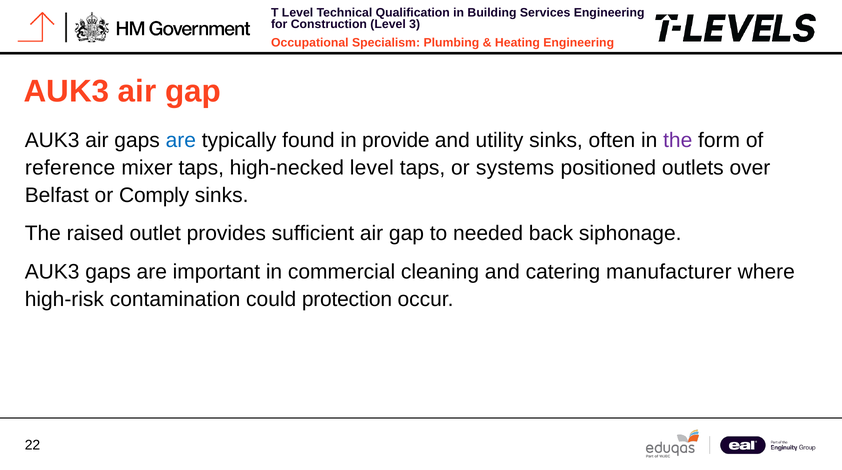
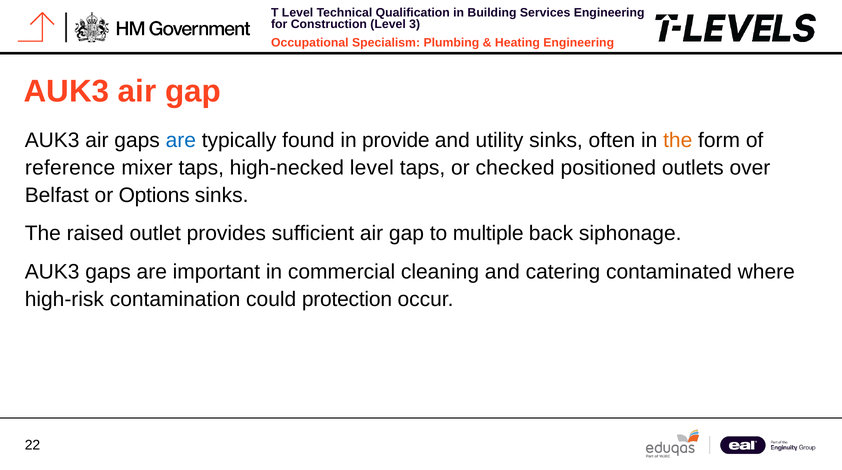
the colour: purple -> orange (678, 140)
systems: systems -> checked (515, 168)
Comply: Comply -> Options (154, 196)
needed: needed -> multiple (488, 234)
manufacturer: manufacturer -> contaminated (669, 272)
